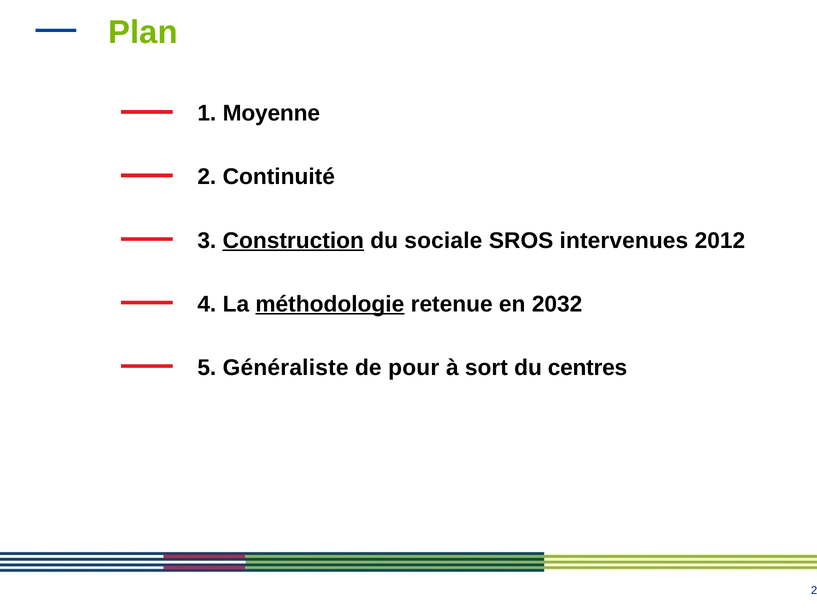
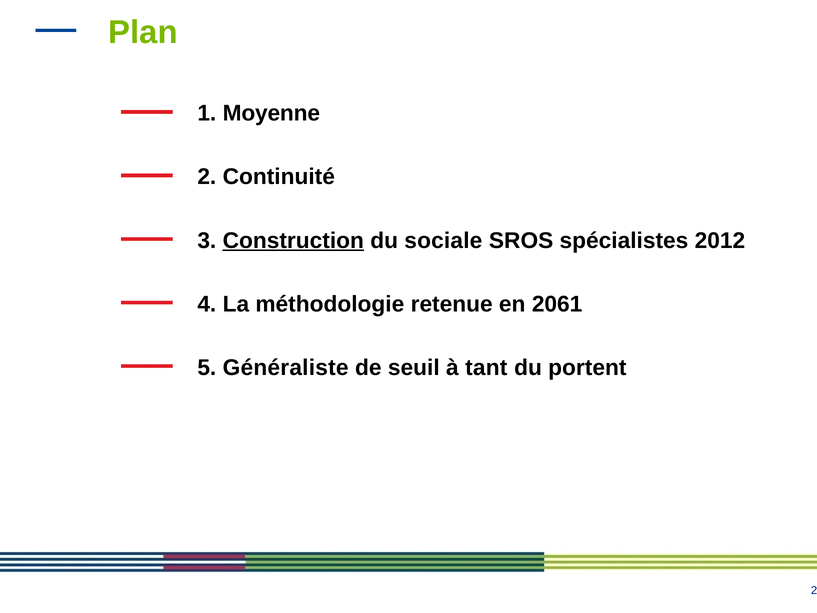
intervenues: intervenues -> spécialistes (624, 240)
méthodologie underline: present -> none (330, 304)
2032: 2032 -> 2061 (557, 304)
pour: pour -> seuil (414, 368)
sort: sort -> tant (486, 368)
centres: centres -> portent (587, 368)
